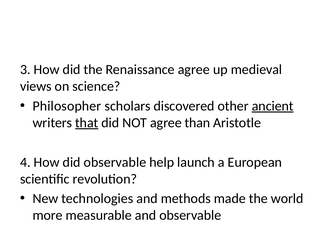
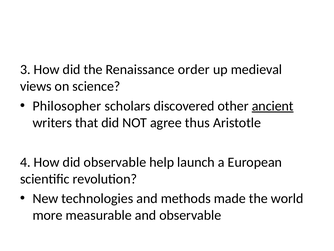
Renaissance agree: agree -> order (194, 69)
that underline: present -> none (87, 123)
than: than -> thus (197, 123)
